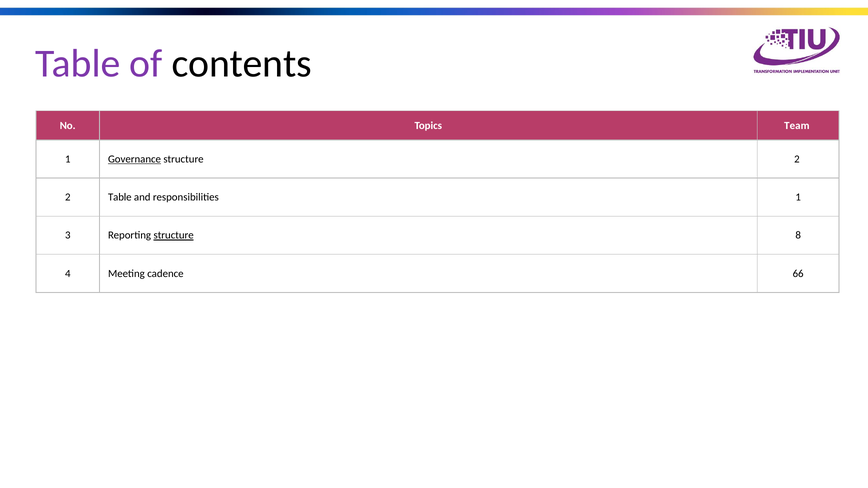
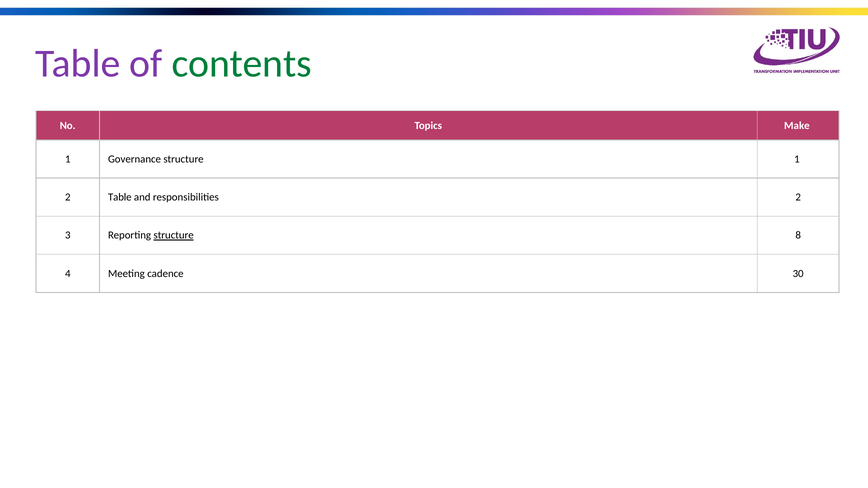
contents colour: black -> green (242, 64)
Team: Team -> Make (797, 126)
Governance underline: present -> none (135, 159)
structure 2: 2 -> 1 (797, 159)
responsibilities 1: 1 -> 2 (798, 197)
66: 66 -> 30 (798, 274)
